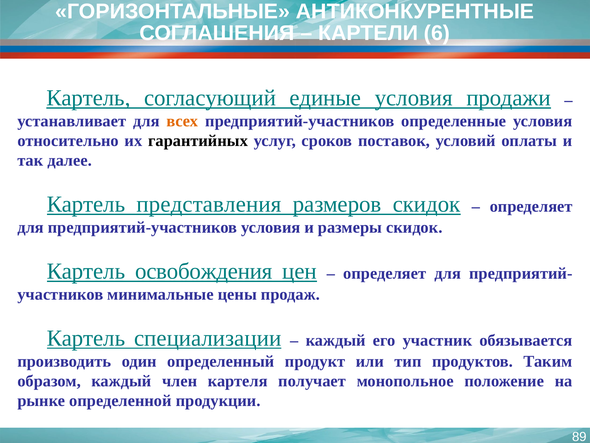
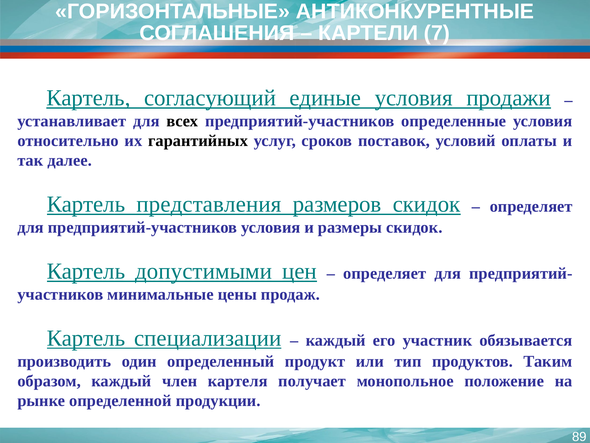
6: 6 -> 7 (437, 33)
всех colour: orange -> black (182, 121)
освобождения: освобождения -> допустимыми (204, 271)
